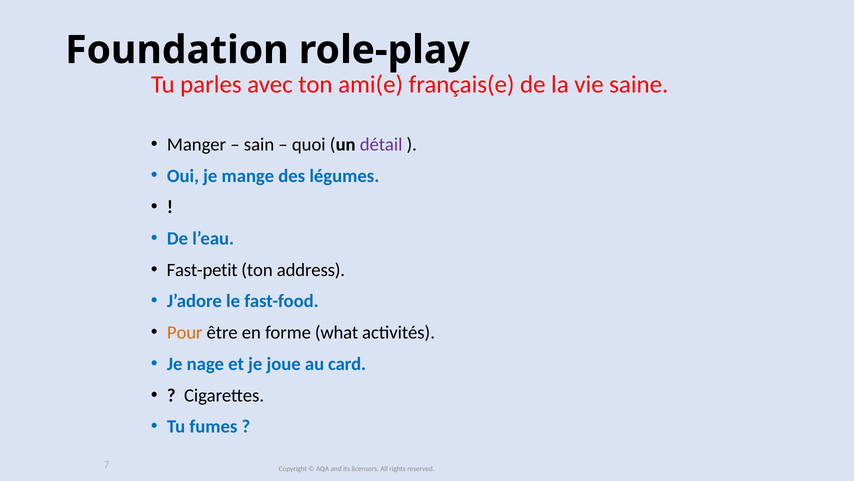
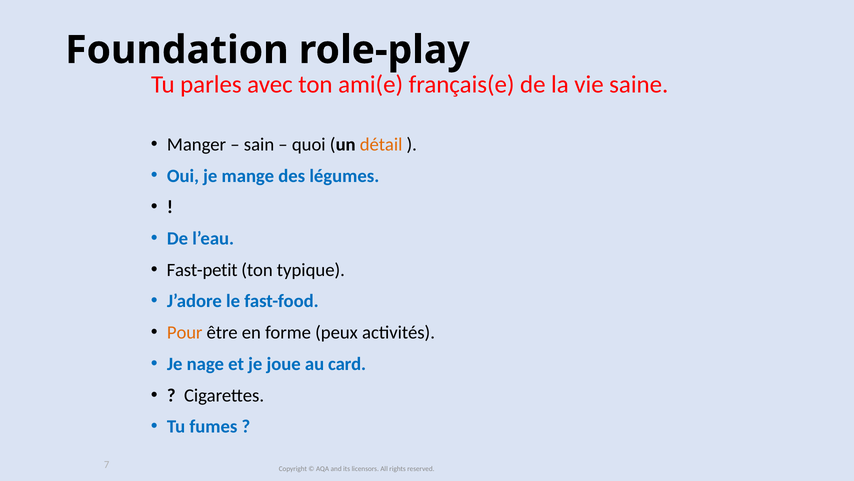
détail colour: purple -> orange (381, 144)
address: address -> typique (311, 270)
what: what -> peux (336, 332)
